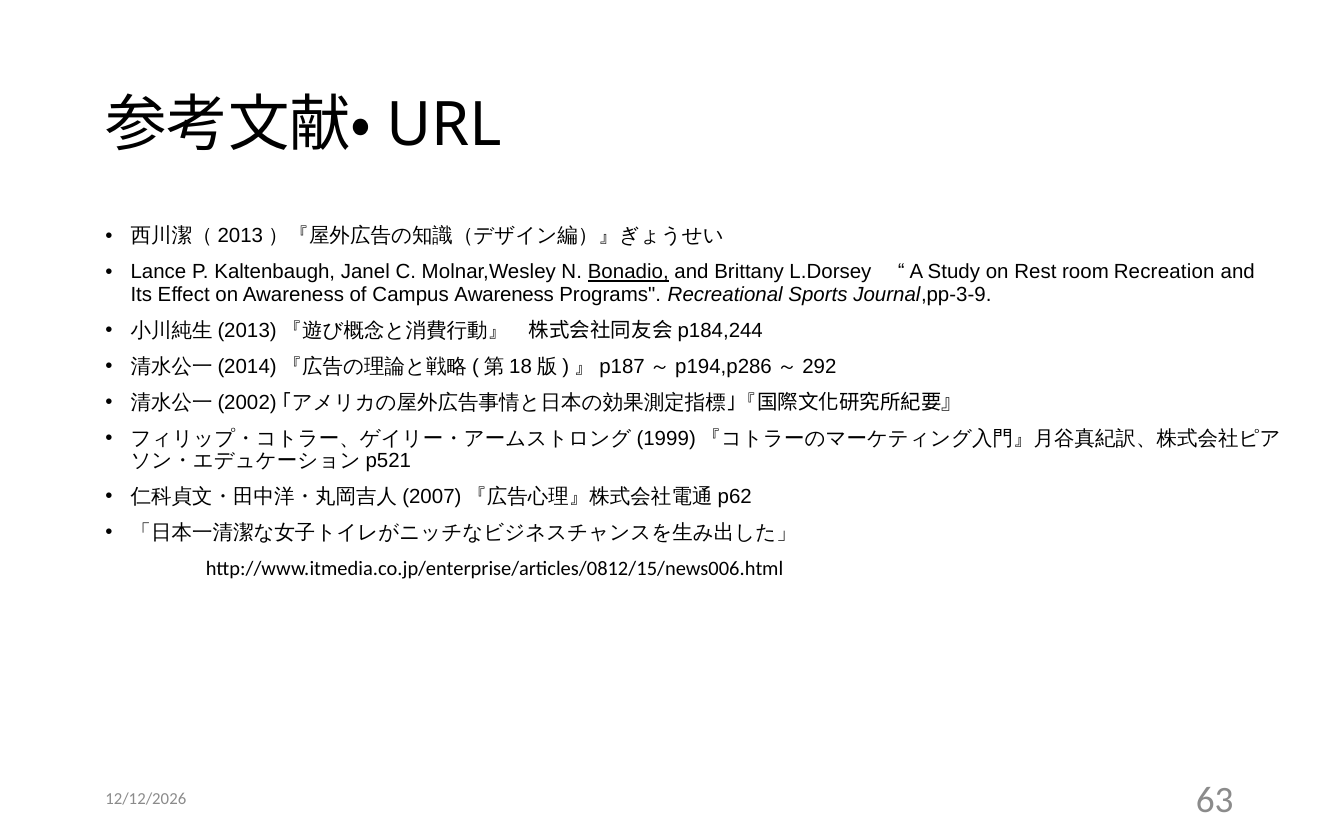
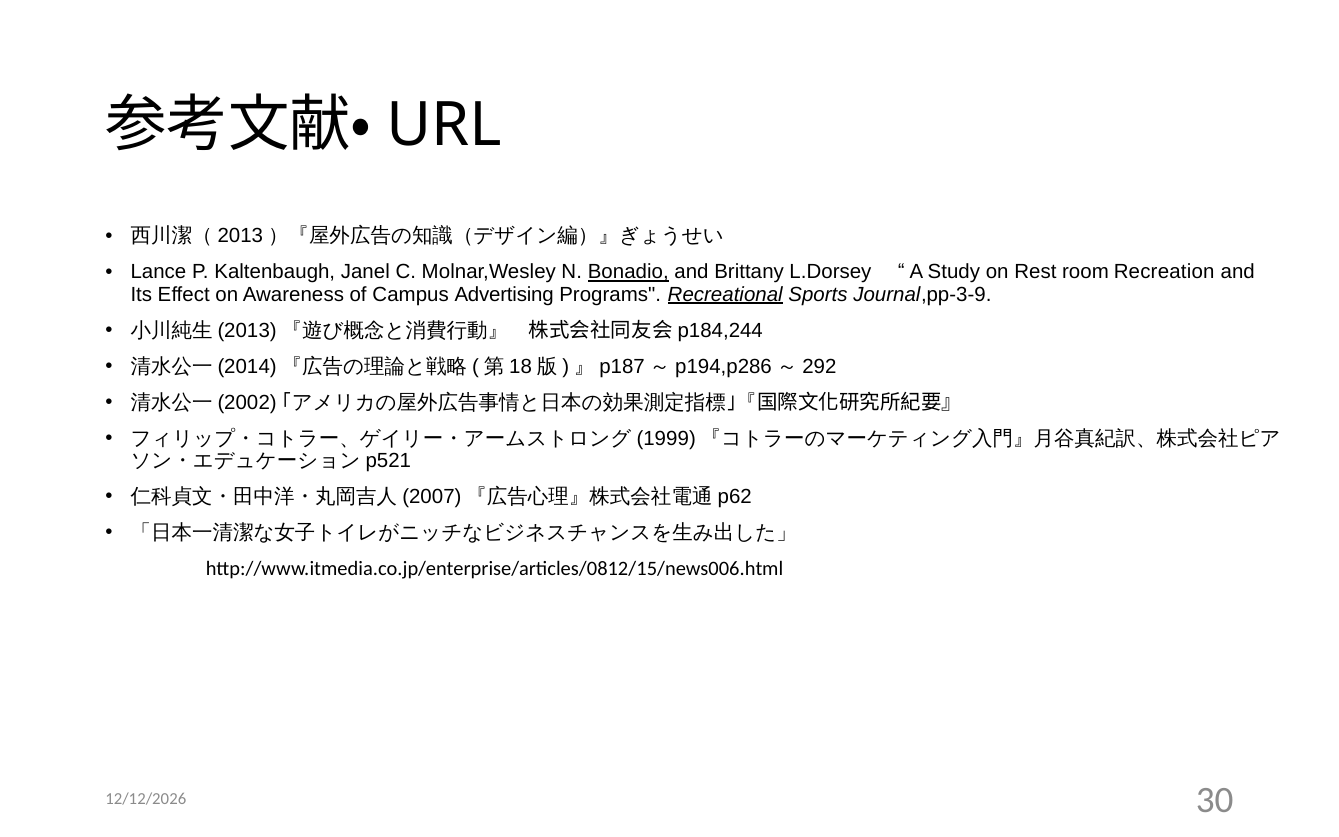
Campus Awareness: Awareness -> Advertising (504, 294)
Recreational underline: none -> present (725, 294)
63: 63 -> 30 (1215, 800)
